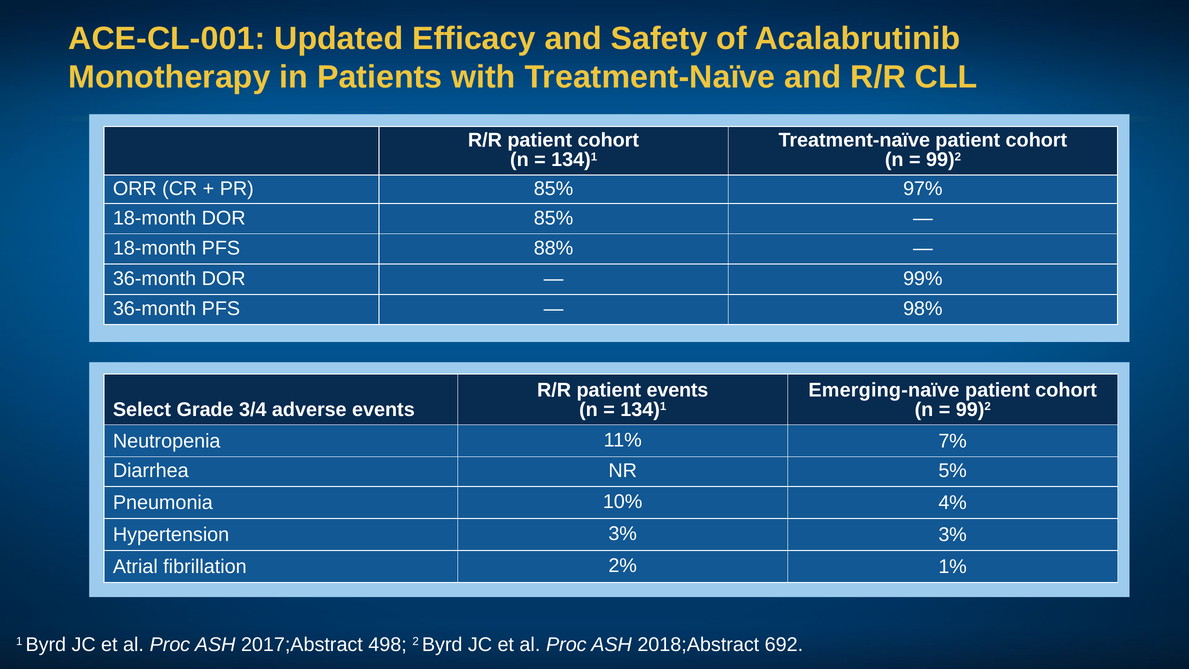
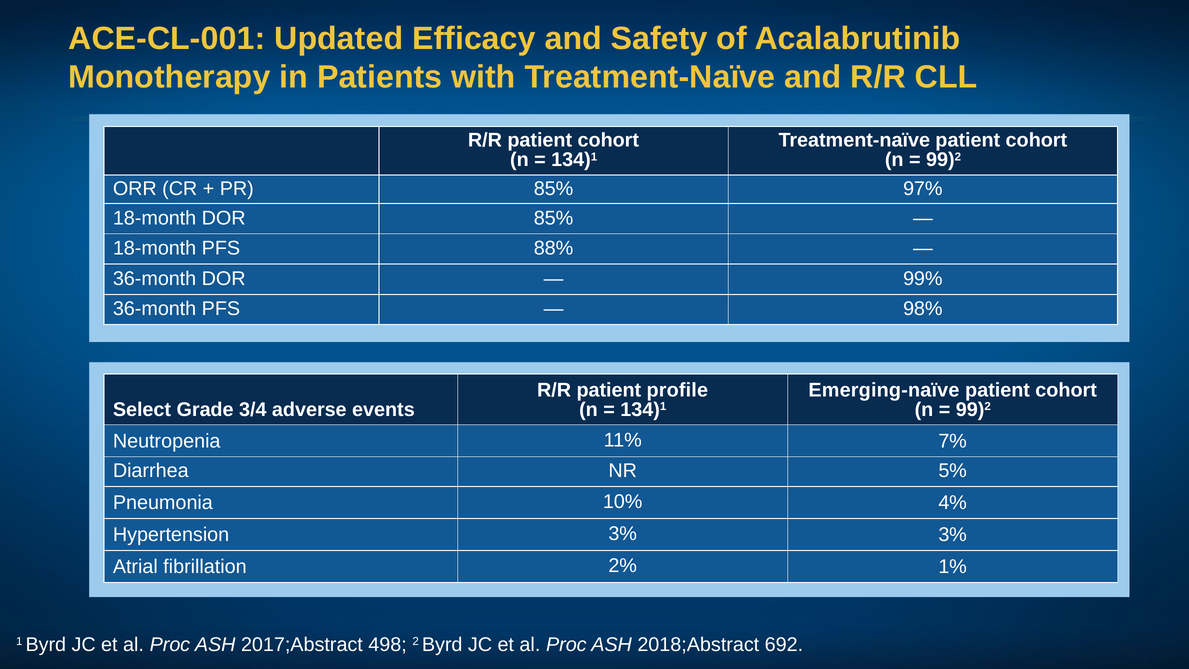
patient events: events -> profile (677, 390)
